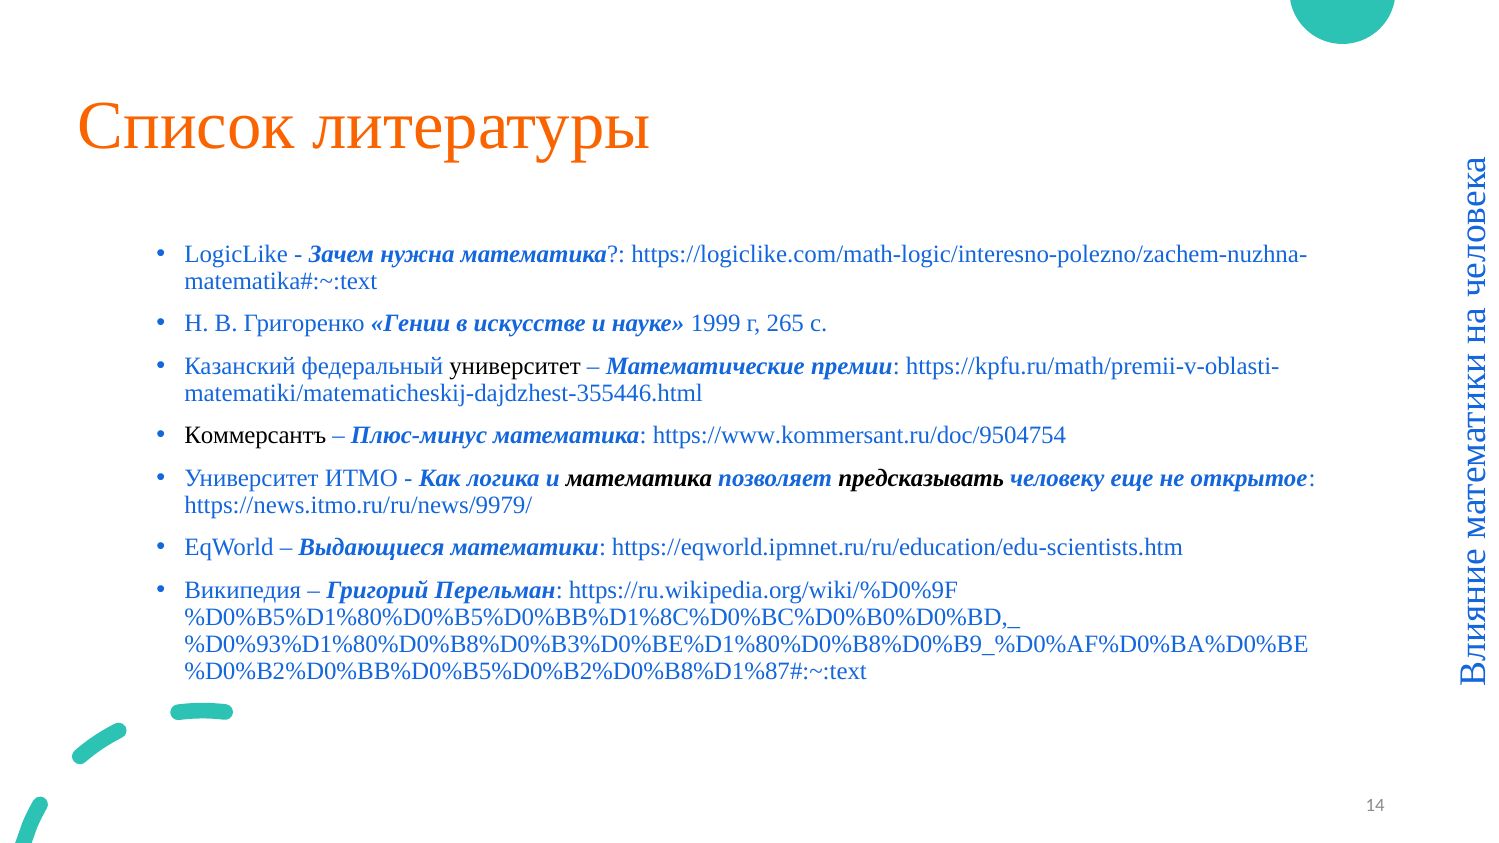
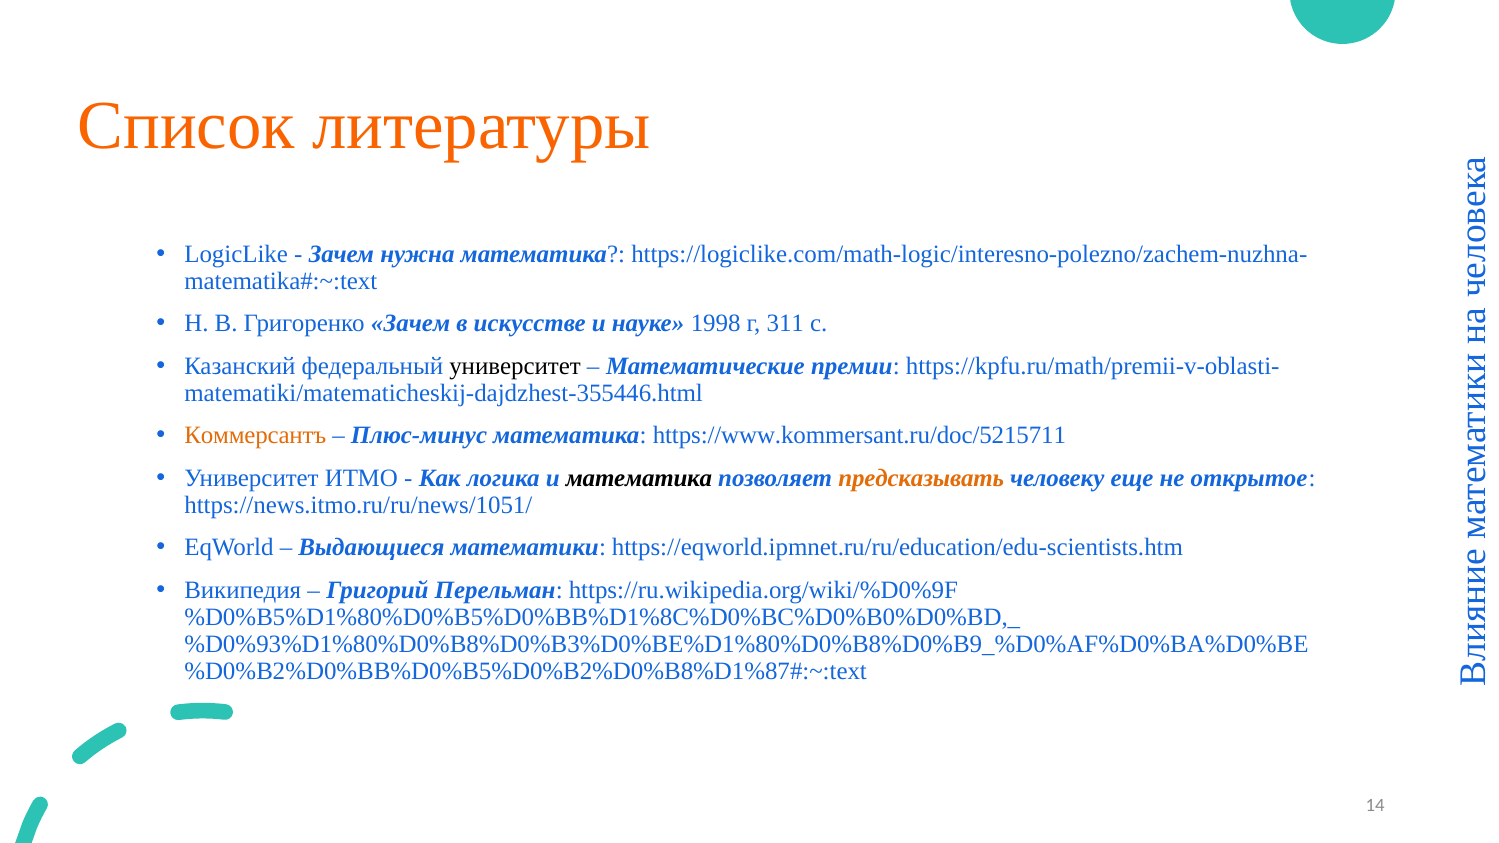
Григоренко Гении: Гении -> Зачем (411, 323)
1999: 1999 -> 1998 (716, 323)
265: 265 -> 311 (785, 323)
Коммерсантъ colour: black -> orange (255, 436)
https://www.kommersant.ru/doc/9504754: https://www.kommersant.ru/doc/9504754 -> https://www.kommersant.ru/doc/5215711 (859, 436)
предсказывать colour: black -> orange (921, 478)
https://news.itmo.ru/ru/news/9979/: https://news.itmo.ru/ru/news/9979/ -> https://news.itmo.ru/ru/news/1051/ (358, 505)
